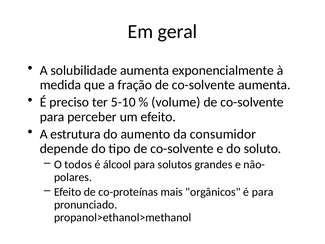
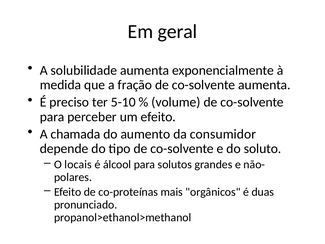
estrutura: estrutura -> chamada (76, 134)
todos: todos -> locais (78, 164)
é para: para -> duas (263, 192)
